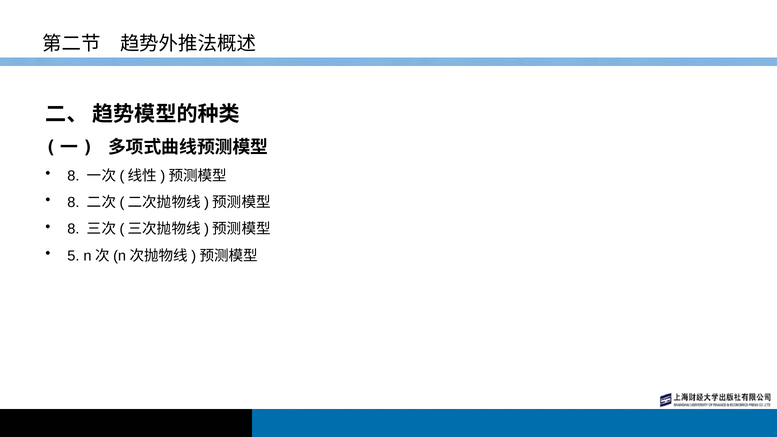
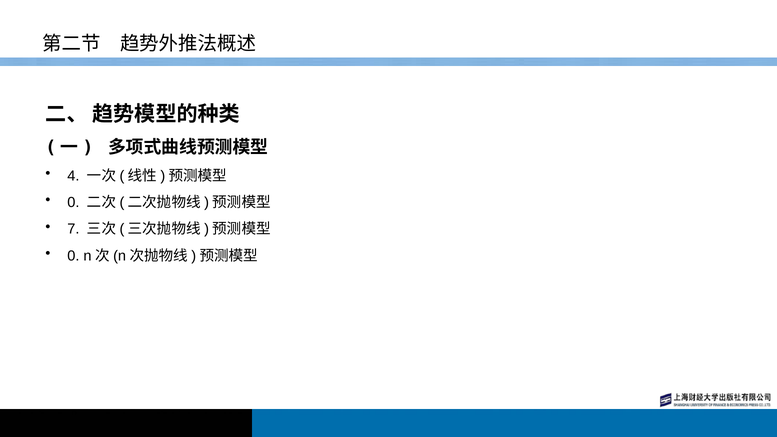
8: 8 -> 4 (73, 176)
8: 8 -> 0 (73, 202)
8: 8 -> 7 (73, 229)
5: 5 -> 0 (73, 256)
